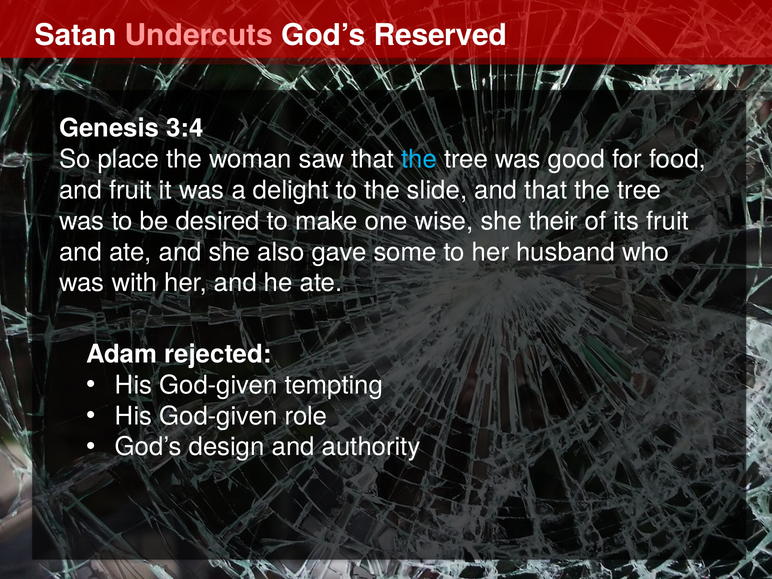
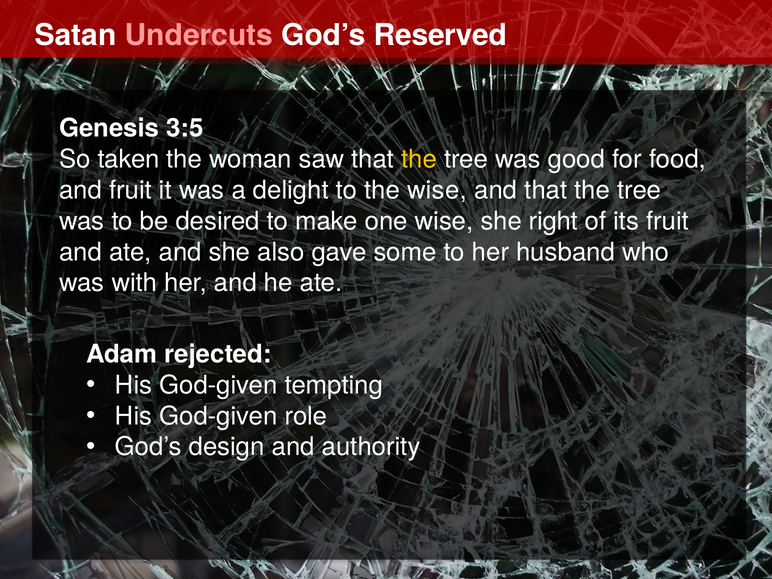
3:4: 3:4 -> 3:5 (185, 128)
place: place -> taken (129, 159)
the colour: light blue -> yellow (419, 159)
the slide: slide -> wise (437, 190)
their: their -> right (554, 221)
